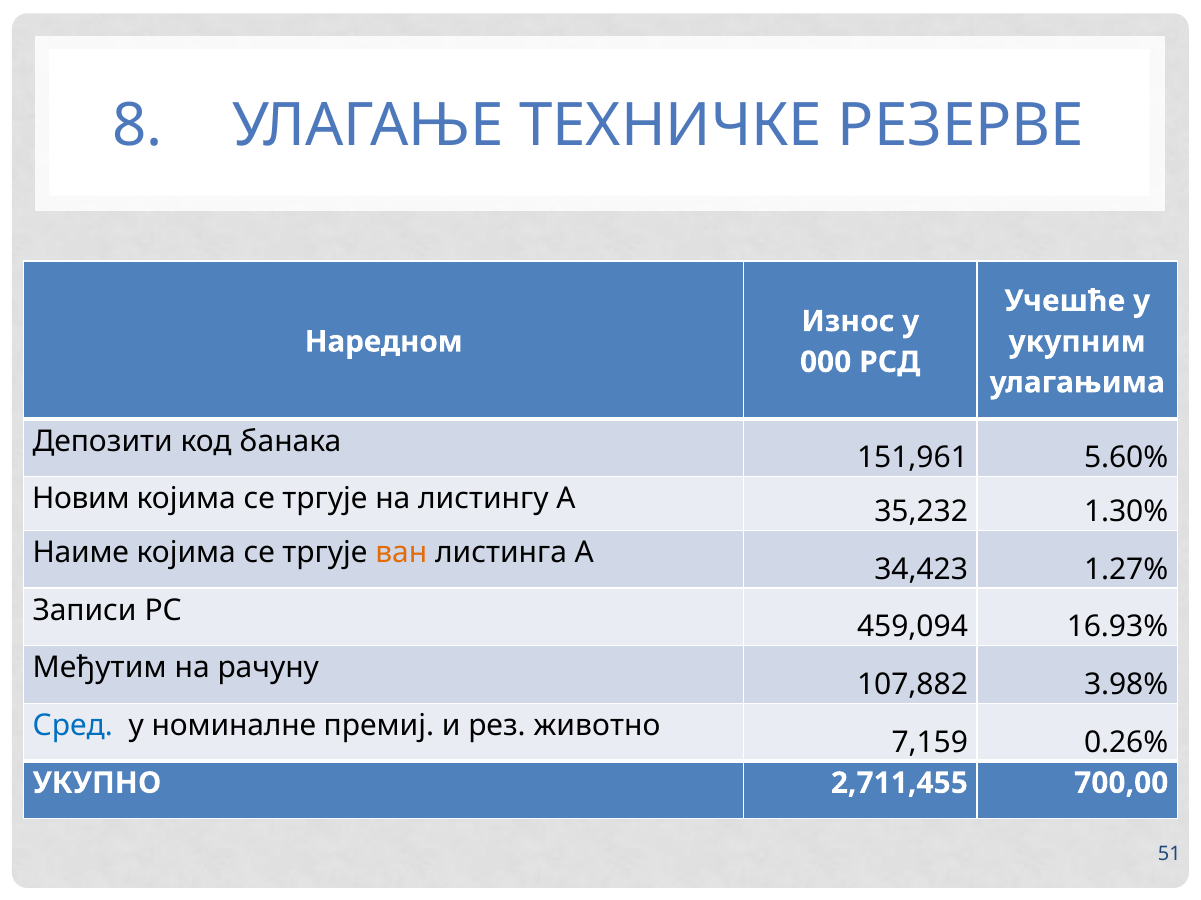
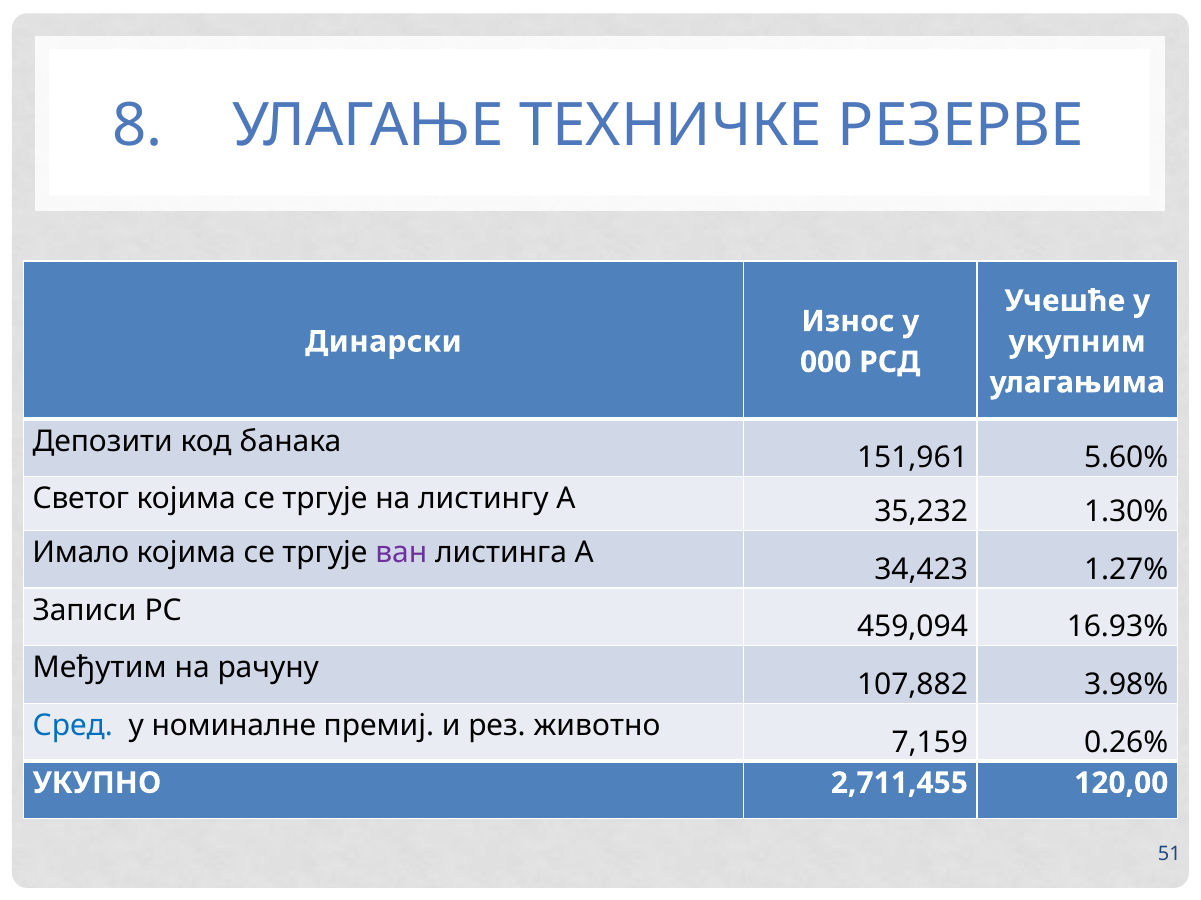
Наредном: Наредном -> Динарски (383, 342)
Новим: Новим -> Светог (81, 499)
Наиме: Наиме -> Имало (81, 553)
ван colour: orange -> purple (401, 553)
700,00: 700,00 -> 120,00 (1121, 784)
